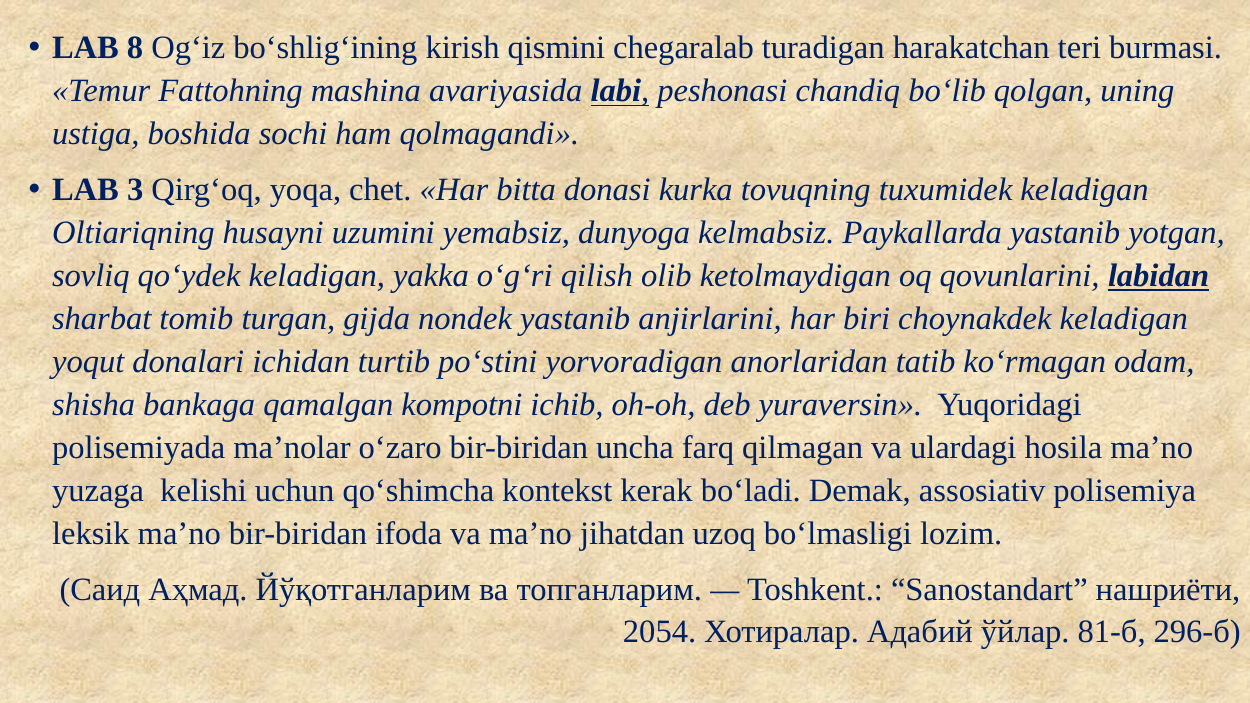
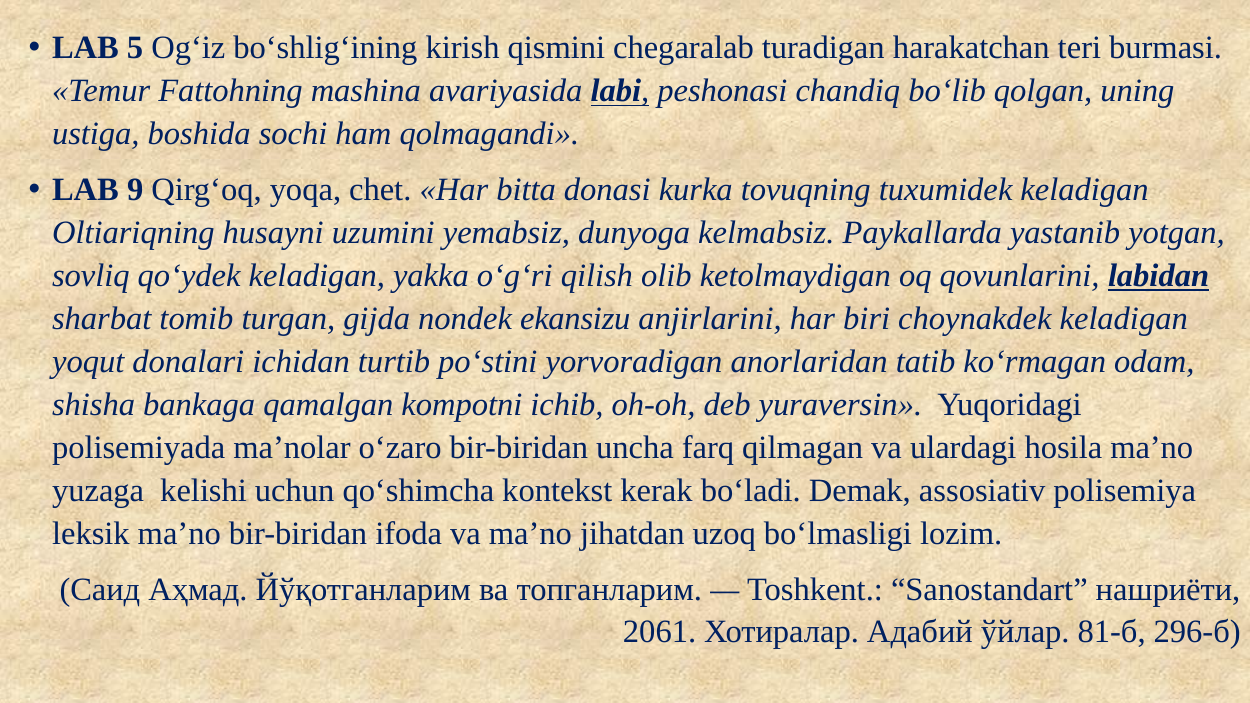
8: 8 -> 5 (135, 48)
3: 3 -> 9 (135, 190)
nondek yastanib: yastanib -> ekansizu (575, 319)
2054: 2054 -> 2061 (660, 632)
